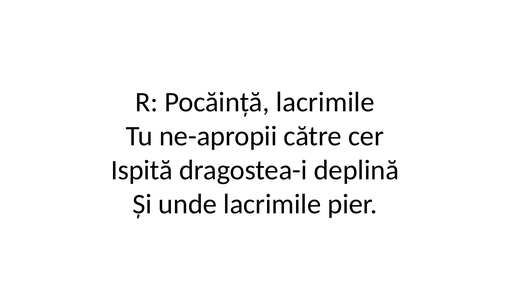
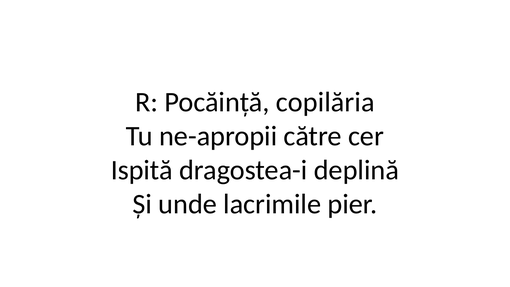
Pocăință lacrimile: lacrimile -> copilăria (325, 102)
